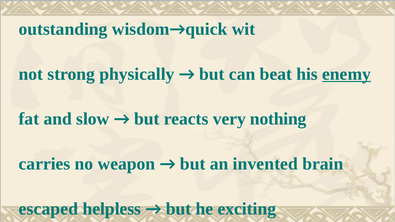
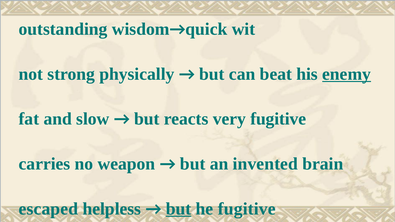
very nothing: nothing -> fugitive (278, 119)
but underline: none -> present (179, 209)
he exciting: exciting -> fugitive (247, 209)
